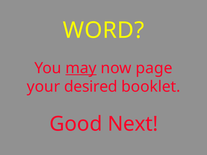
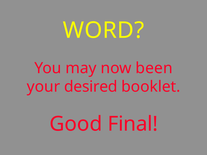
may underline: present -> none (81, 68)
page: page -> been (154, 68)
Next: Next -> Final (133, 124)
